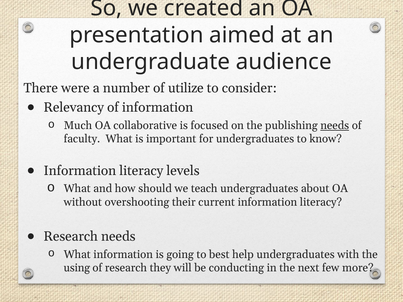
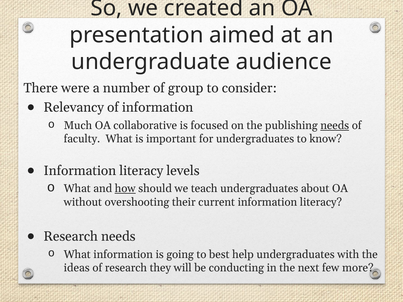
utilize: utilize -> group (186, 88)
how underline: none -> present (125, 189)
using: using -> ideas (77, 268)
